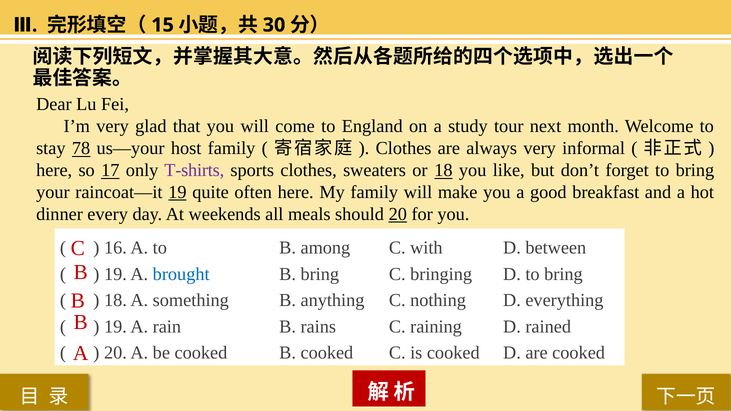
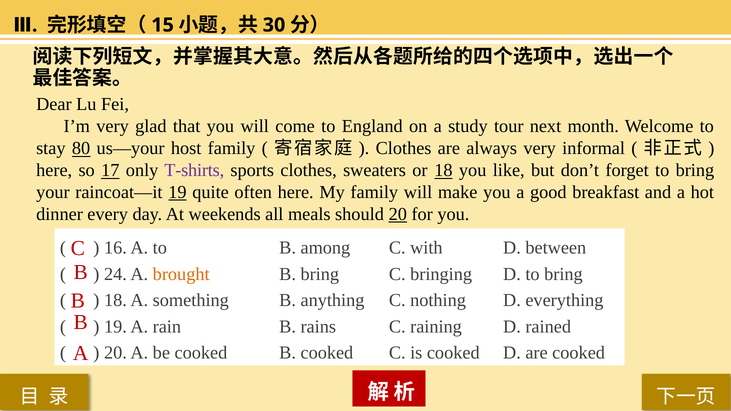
78: 78 -> 80 (81, 148)
19: 19 -> 24 (115, 274)
brought colour: blue -> orange (181, 274)
